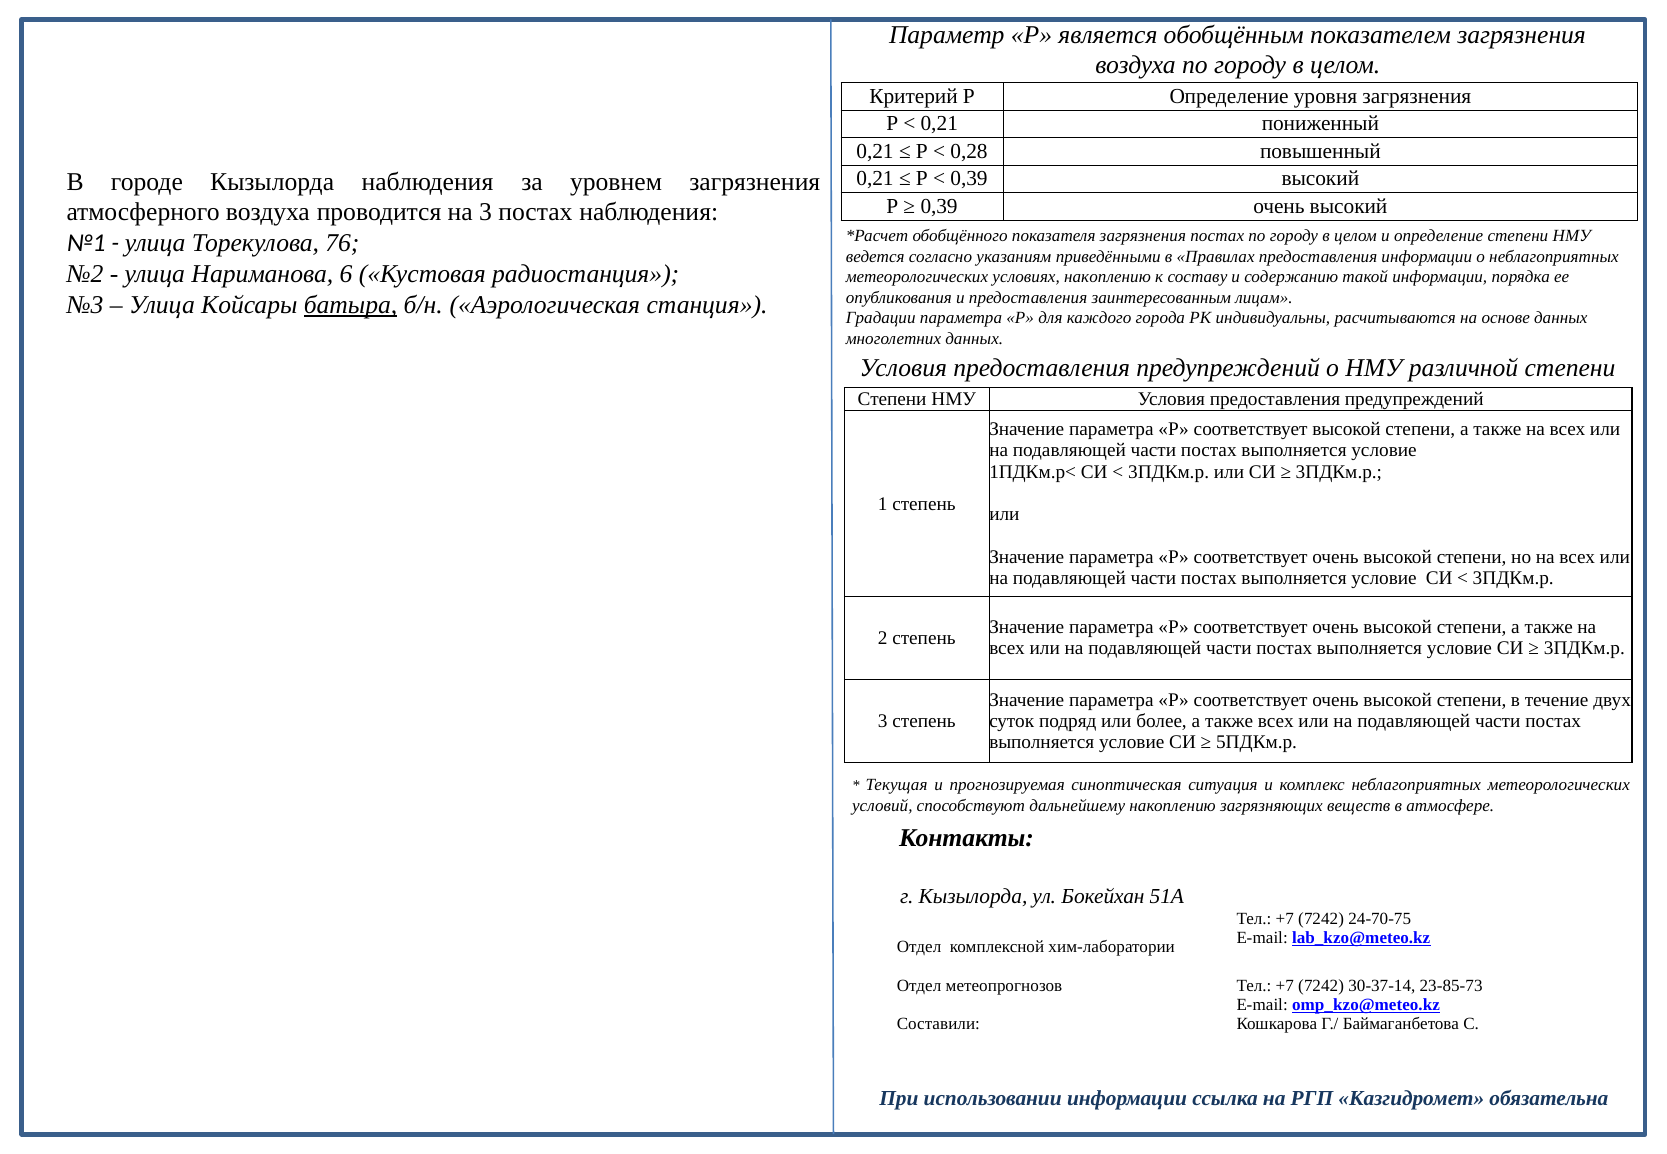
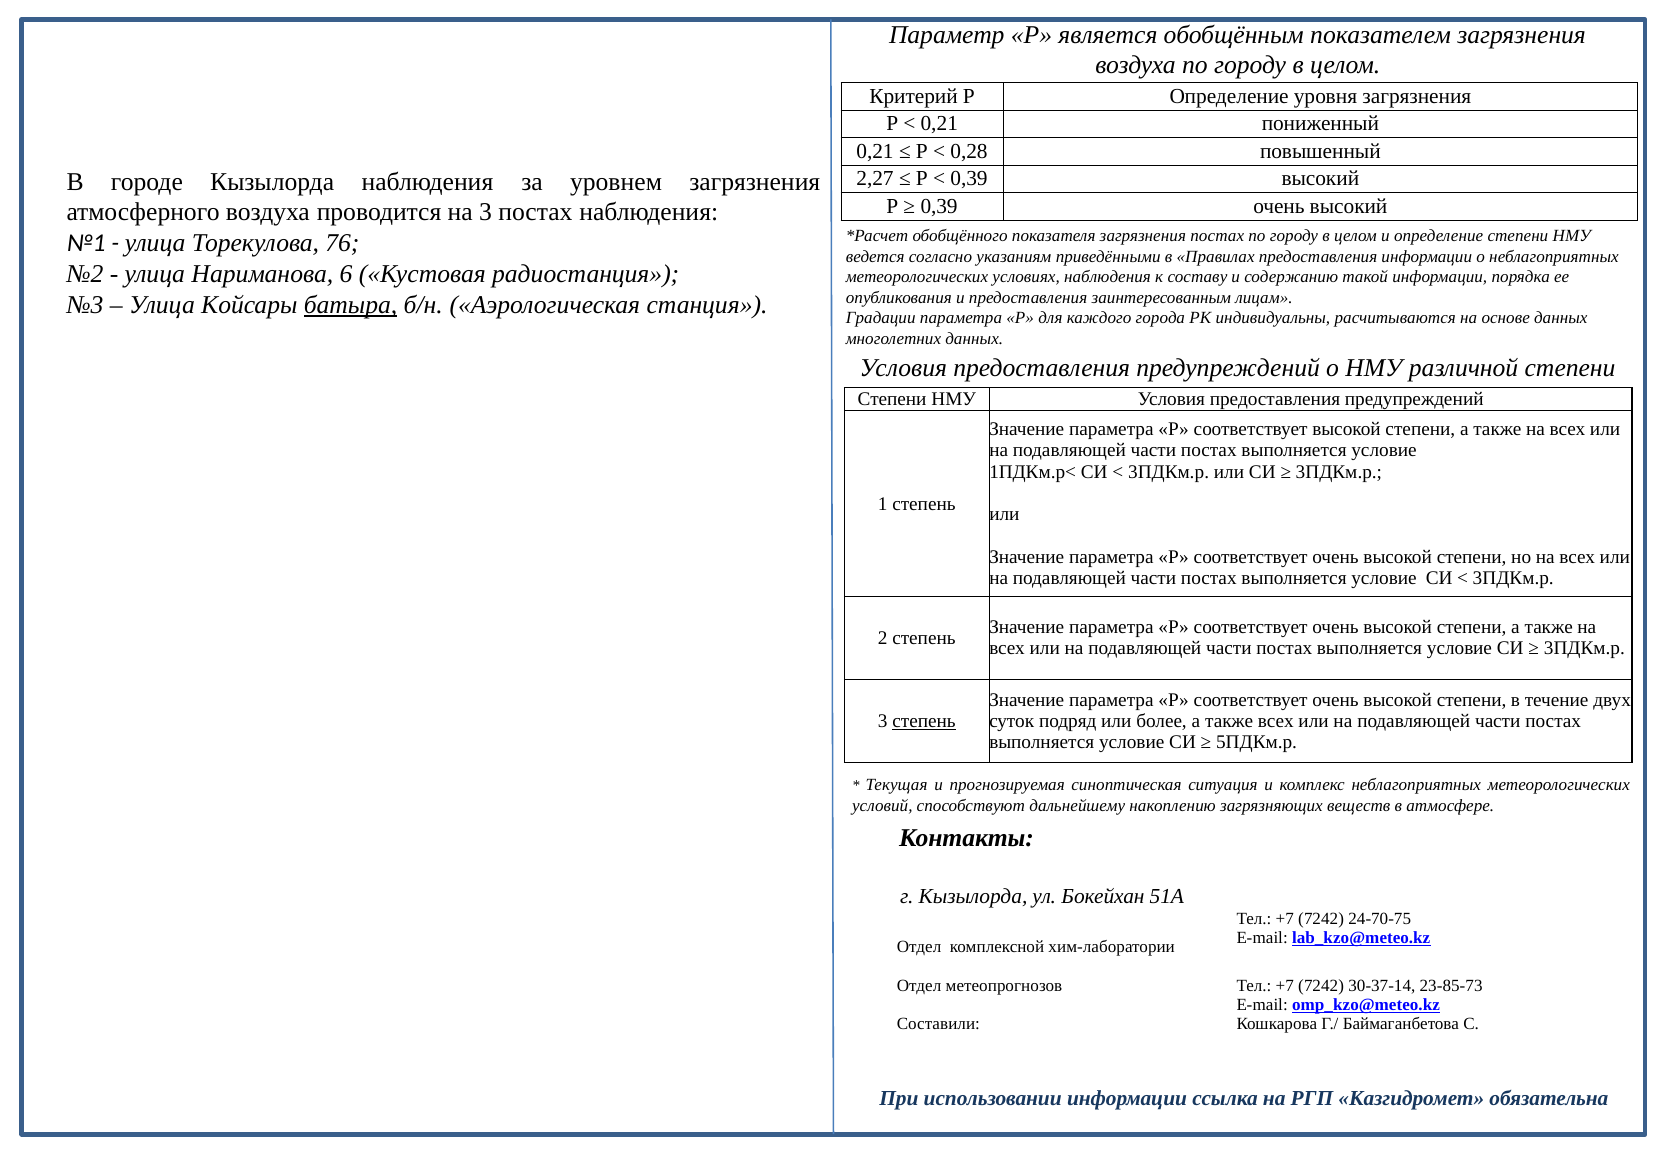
0,21: 0,21 -> 2,27 (875, 179)
условиях накоплению: накоплению -> наблюдения (1107, 277)
степень underline: none -> present (924, 721)
